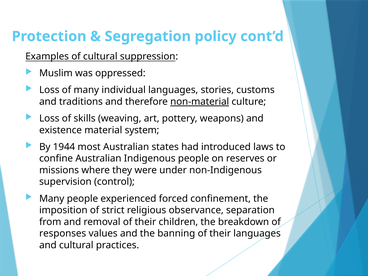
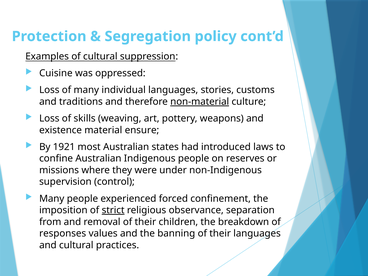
Muslim: Muslim -> Cuisine (56, 73)
system: system -> ensure (142, 130)
1944: 1944 -> 1921 (64, 147)
strict underline: none -> present (113, 210)
